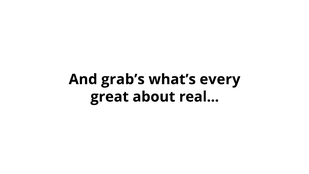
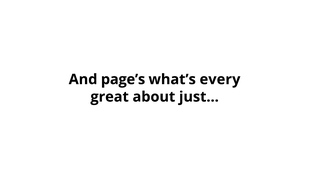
grab’s: grab’s -> page’s (123, 79)
real: real -> just (199, 97)
